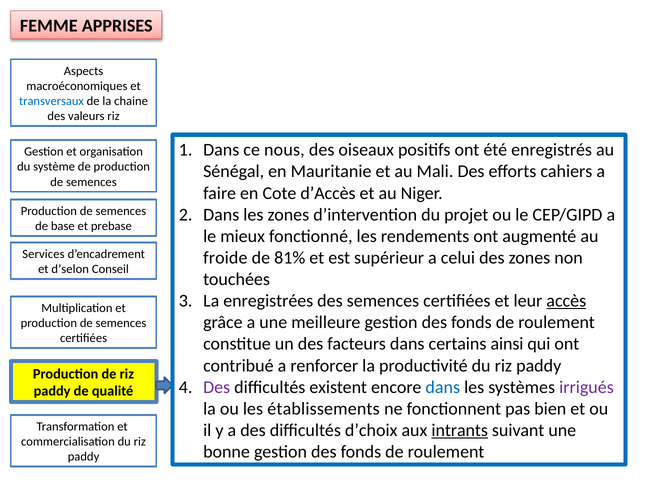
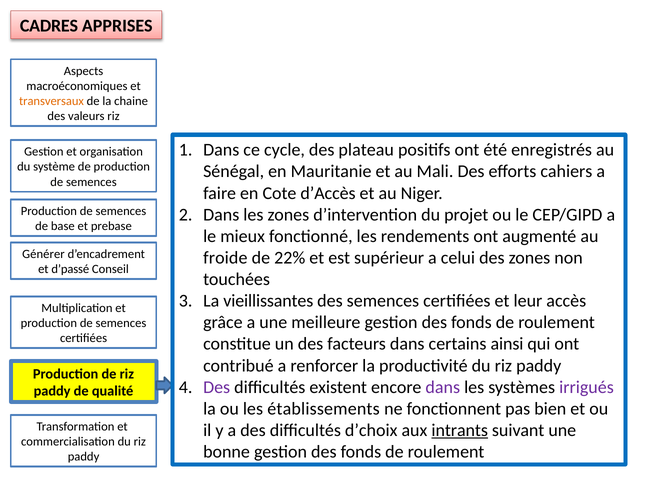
FEMME: FEMME -> CADRES (49, 26)
transversaux colour: blue -> orange (51, 101)
nous: nous -> cycle (284, 150)
oiseaux: oiseaux -> plateau (366, 150)
Services: Services -> Générer (43, 254)
81%: 81% -> 22% (290, 258)
d’selon: d’selon -> d’passé (70, 269)
enregistrées: enregistrées -> vieillissantes (268, 301)
accès underline: present -> none (566, 301)
dans colour: blue -> purple (443, 387)
